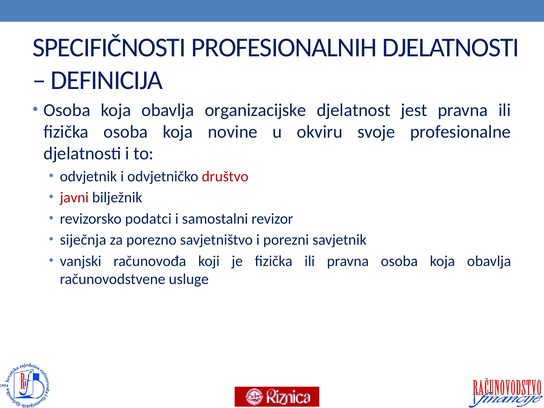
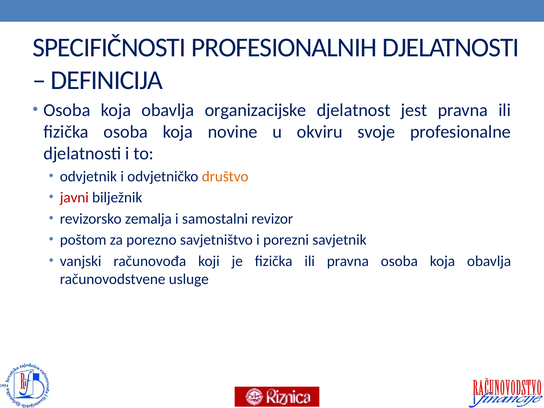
društvo colour: red -> orange (225, 176)
podatci: podatci -> zemalja (148, 219)
siječnja: siječnja -> poštom (83, 240)
